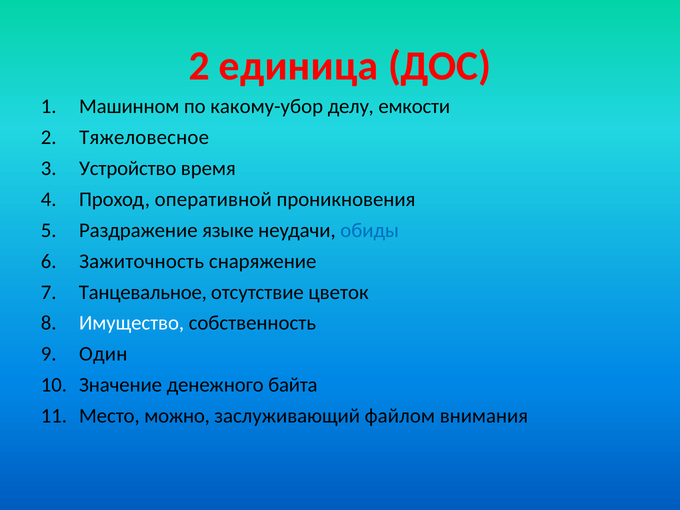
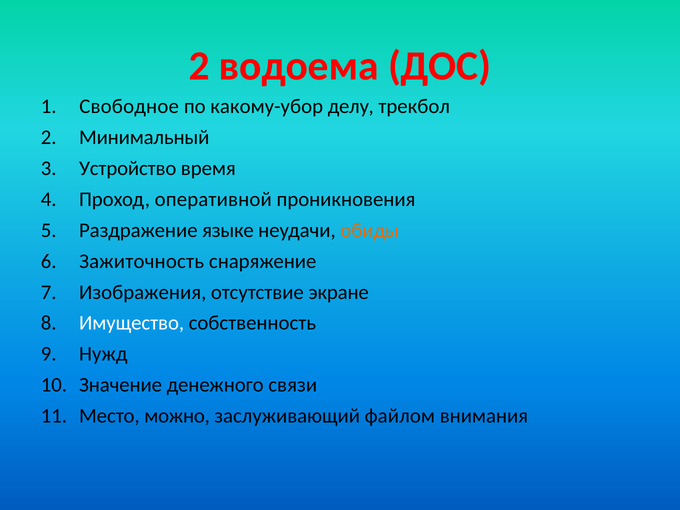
единица: единица -> водоема (299, 66)
Машинном: Машинном -> Свободное (129, 106)
емкости: емкости -> трекбол (414, 106)
Тяжеловесное: Тяжеловесное -> Минимальный (144, 137)
обиды colour: blue -> orange (370, 230)
Танцевальное: Танцевальное -> Изображения (143, 292)
цветок: цветок -> экране (339, 292)
Один: Один -> Нужд (103, 354)
байта: байта -> связи (293, 385)
